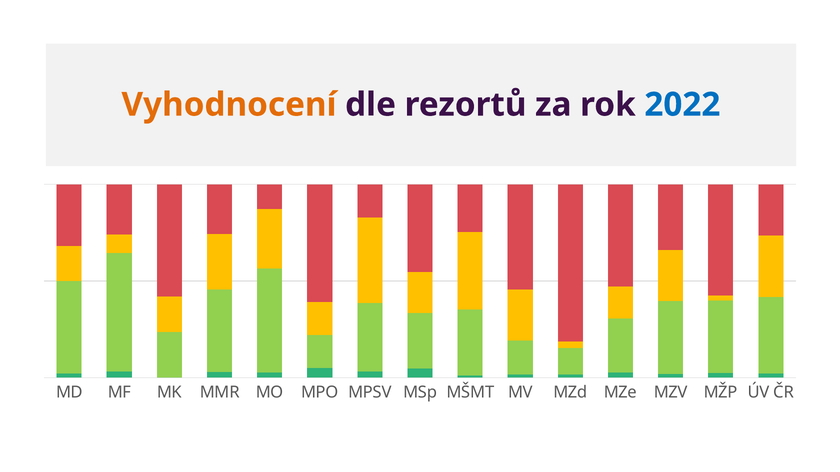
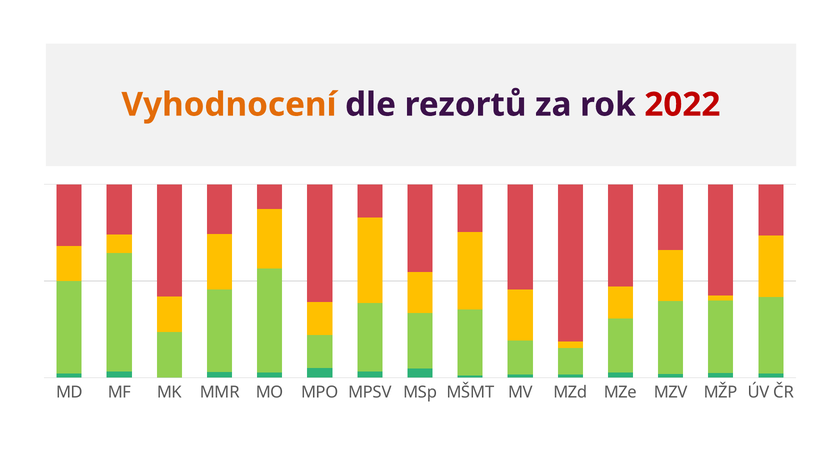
2022 colour: blue -> red (682, 105)
